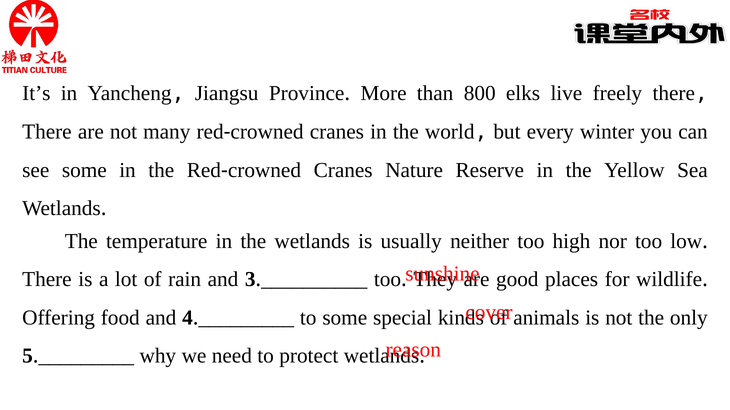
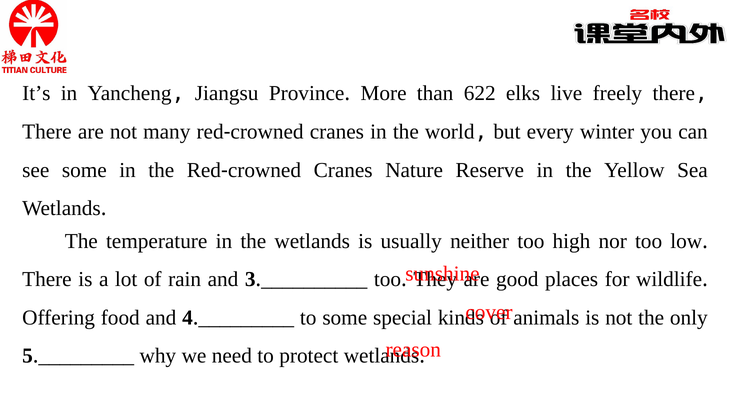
800: 800 -> 622 (480, 94)
